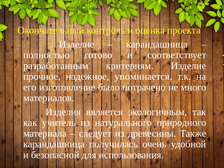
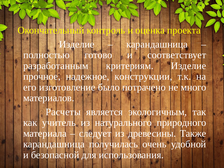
упоминается: упоминается -> конструкции (143, 77)
Изделия: Изделия -> Расчеты (63, 112)
